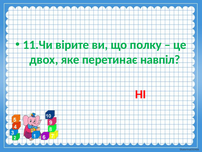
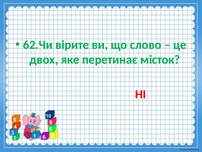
11.Чи: 11.Чи -> 62.Чи (38, 45)
полку: полку -> слово (146, 45)
навпіл: навпіл -> місток (160, 59)
